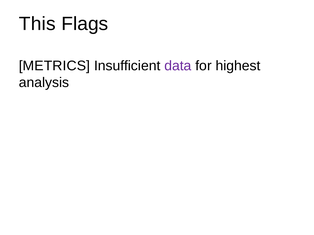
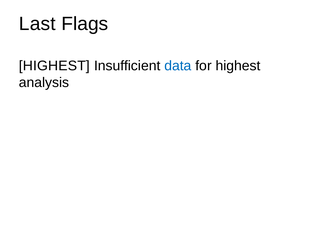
This: This -> Last (37, 24)
METRICS: METRICS -> HIGHEST (54, 66)
data colour: purple -> blue (178, 66)
